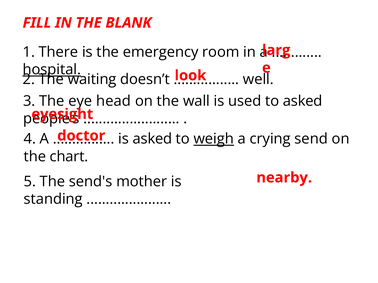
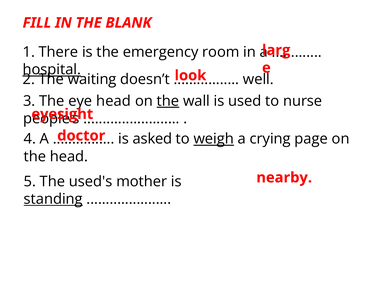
the underline: none -> present (168, 101)
to asked: asked -> nurse (303, 101)
send: send -> page (311, 139)
the chart: chart -> head (69, 157)
send's: send's -> used's (91, 182)
standing underline: none -> present (53, 199)
